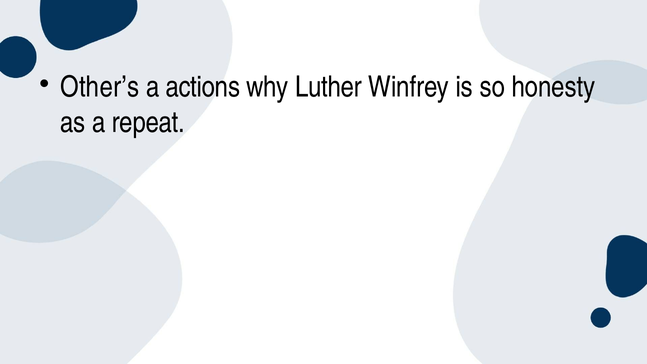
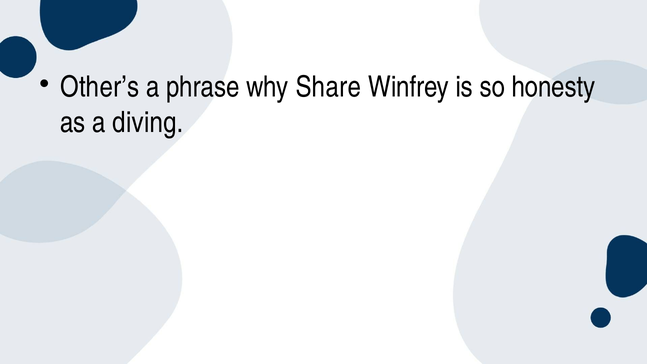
actions: actions -> phrase (203, 87)
Luther: Luther -> Share (328, 87)
repeat: repeat -> diving (148, 122)
